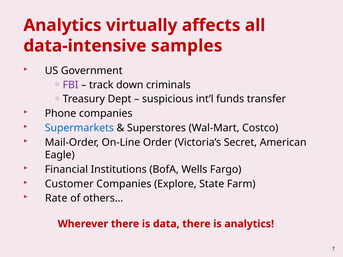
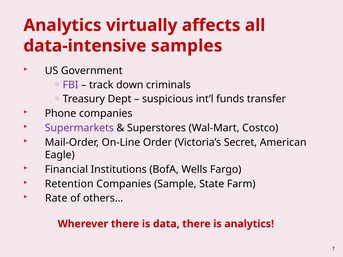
Supermarkets colour: blue -> purple (79, 128)
Customer: Customer -> Retention (69, 184)
Explore: Explore -> Sample (175, 184)
